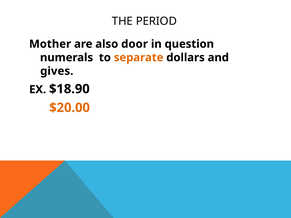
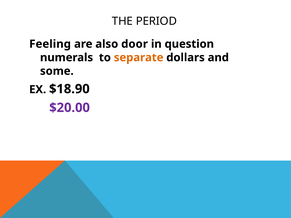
Mother: Mother -> Feeling (50, 44)
gives: gives -> some (57, 71)
$20.00 colour: orange -> purple (70, 108)
